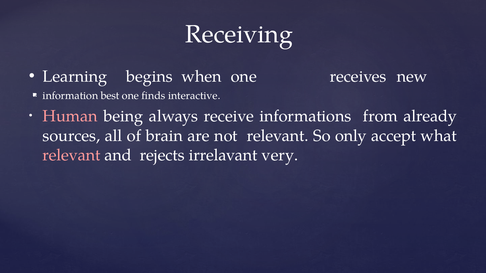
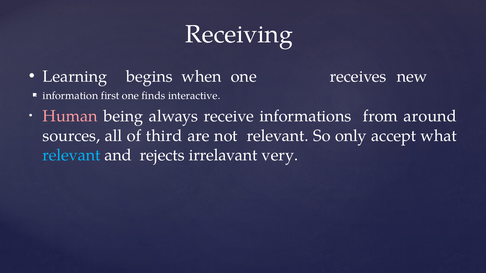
best: best -> first (110, 96)
already: already -> around (430, 116)
brain: brain -> third (164, 136)
relevant colour: pink -> light blue (72, 155)
